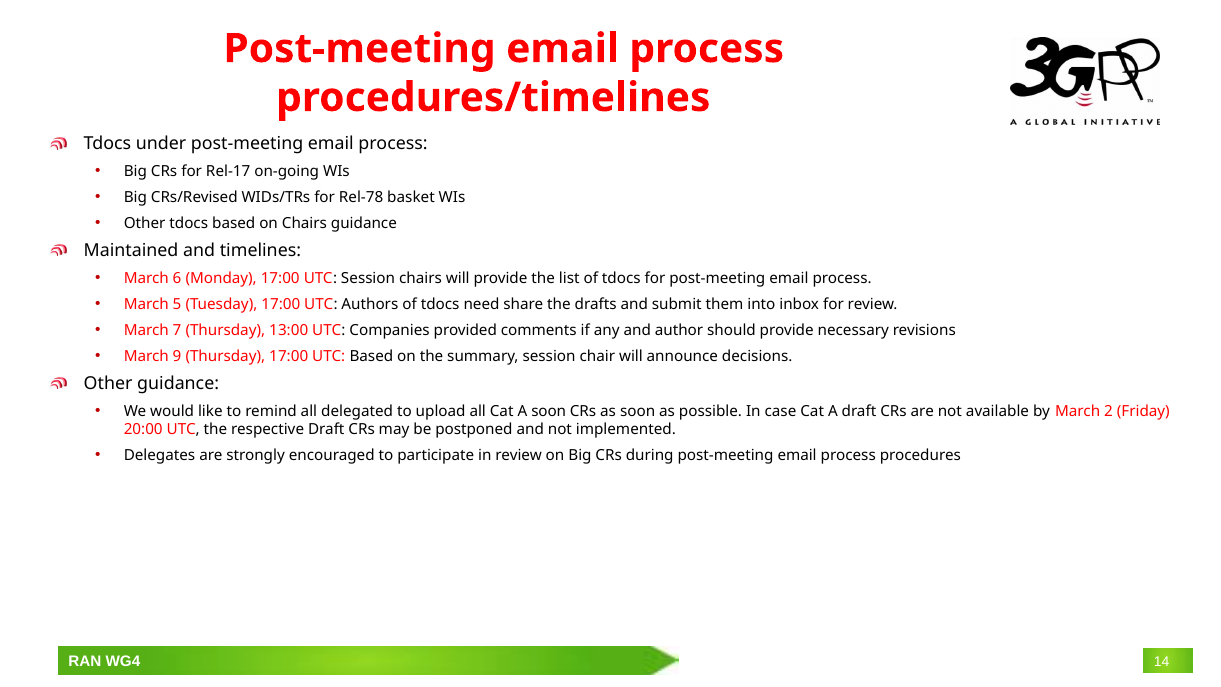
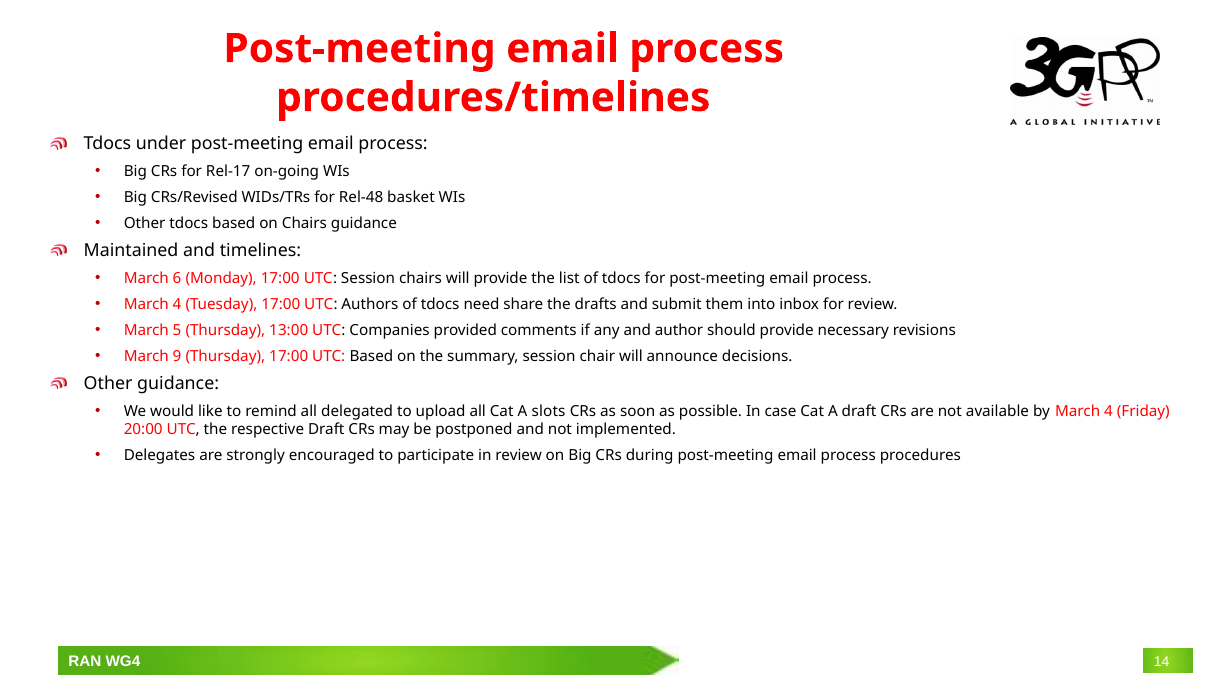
Rel-78: Rel-78 -> Rel-48 (361, 197)
5: 5 -> 4 (177, 304)
7: 7 -> 5 (177, 330)
A soon: soon -> slots (549, 411)
by March 2: 2 -> 4 (1108, 411)
